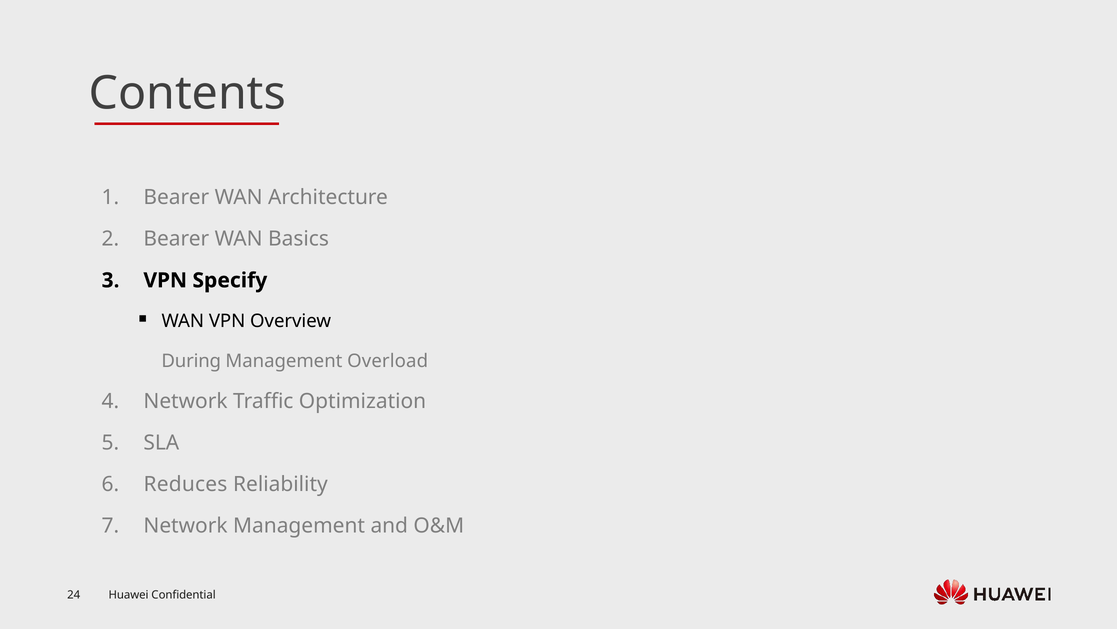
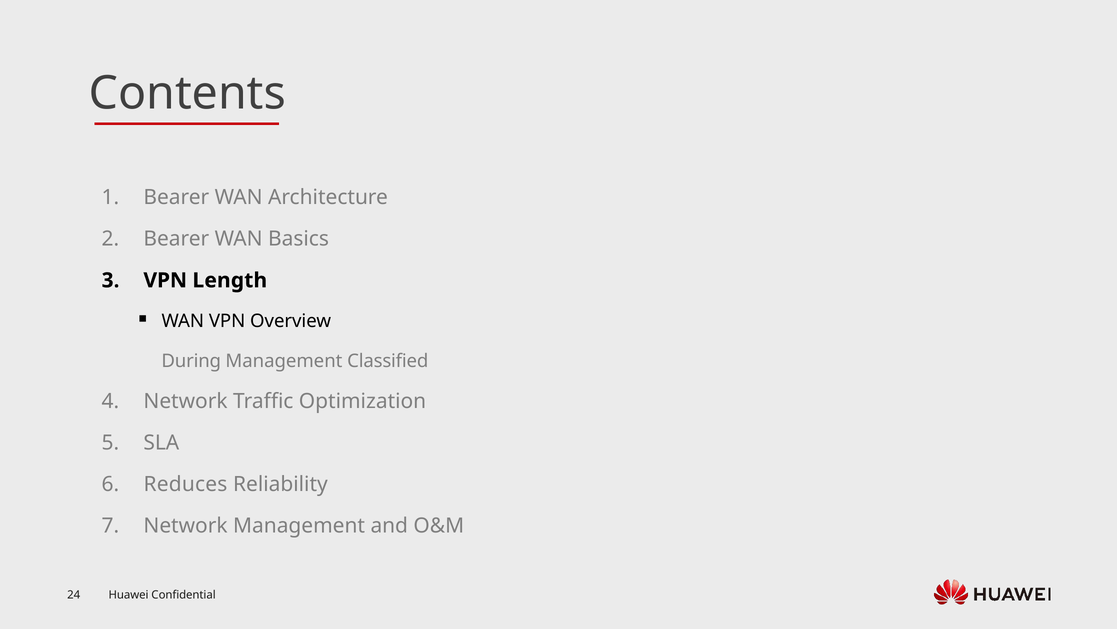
Specify: Specify -> Length (230, 280)
Overload: Overload -> Classified (388, 361)
